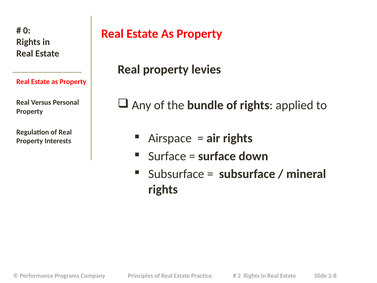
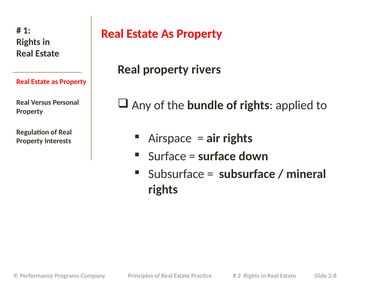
0: 0 -> 1 (27, 31)
levies: levies -> rivers (206, 69)
